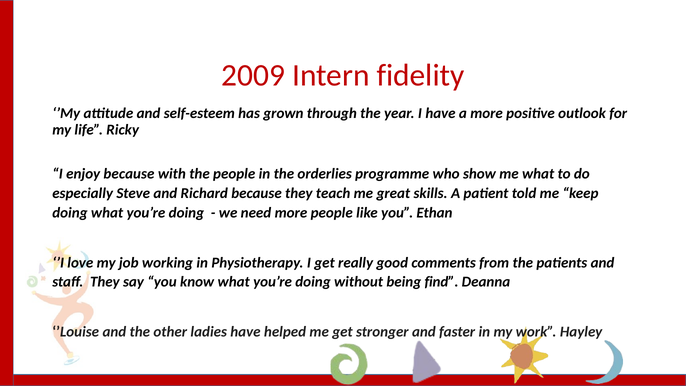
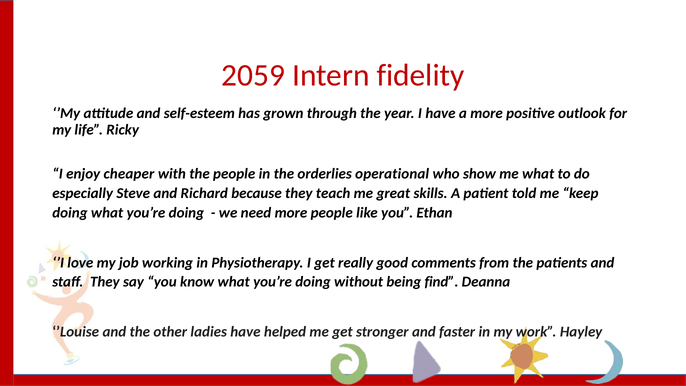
2009: 2009 -> 2059 (253, 75)
enjoy because: because -> cheaper (129, 174)
programme: programme -> operational (392, 174)
